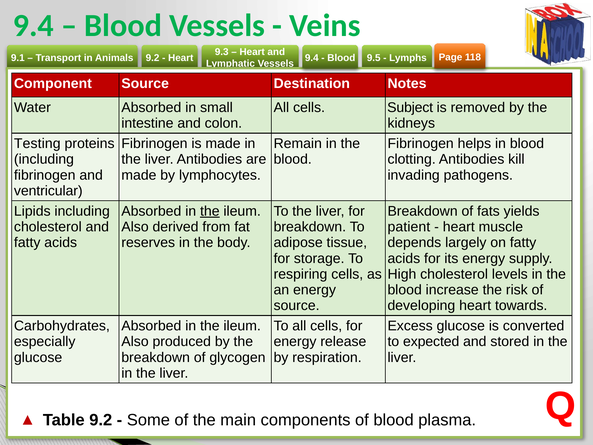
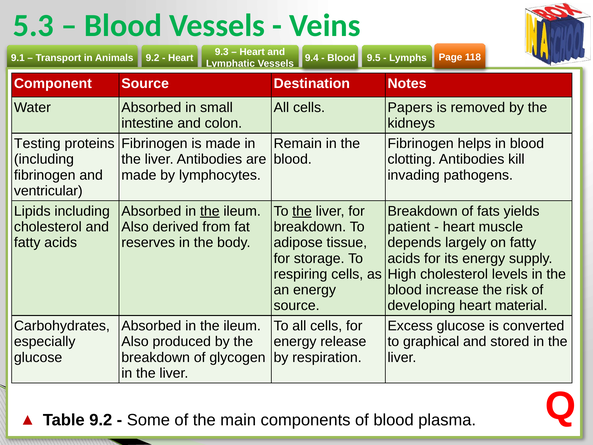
9.4: 9.4 -> 5.3 (33, 25)
Subject: Subject -> Papers (410, 107)
the underline: none -> present (302, 211)
towards: towards -> material (521, 305)
expected: expected -> graphical (431, 341)
